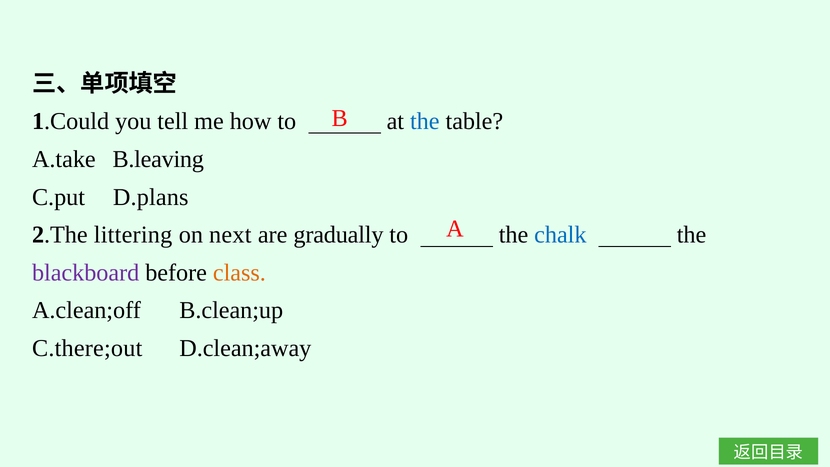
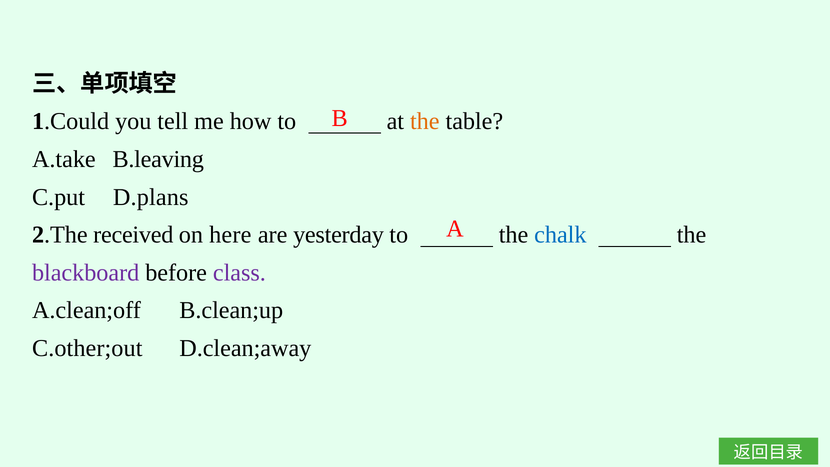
the colour: blue -> orange (425, 121)
littering: littering -> received (133, 235)
next: next -> here (230, 235)
gradually: gradually -> yesterday (339, 235)
class colour: orange -> purple (239, 272)
C.there;out: C.there;out -> C.other;out (87, 348)
